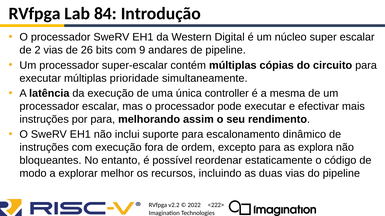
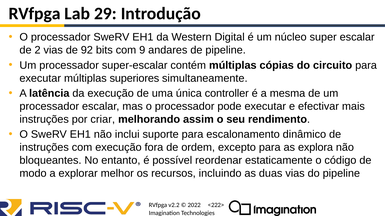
84: 84 -> 29 (105, 14)
26: 26 -> 92 (87, 50)
prioridade: prioridade -> superiores (134, 78)
por para: para -> criar (103, 120)
